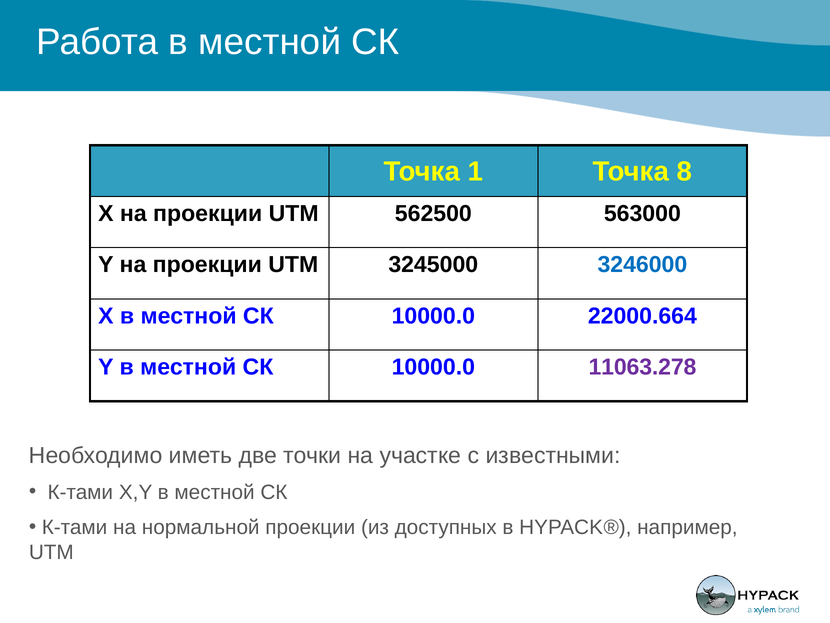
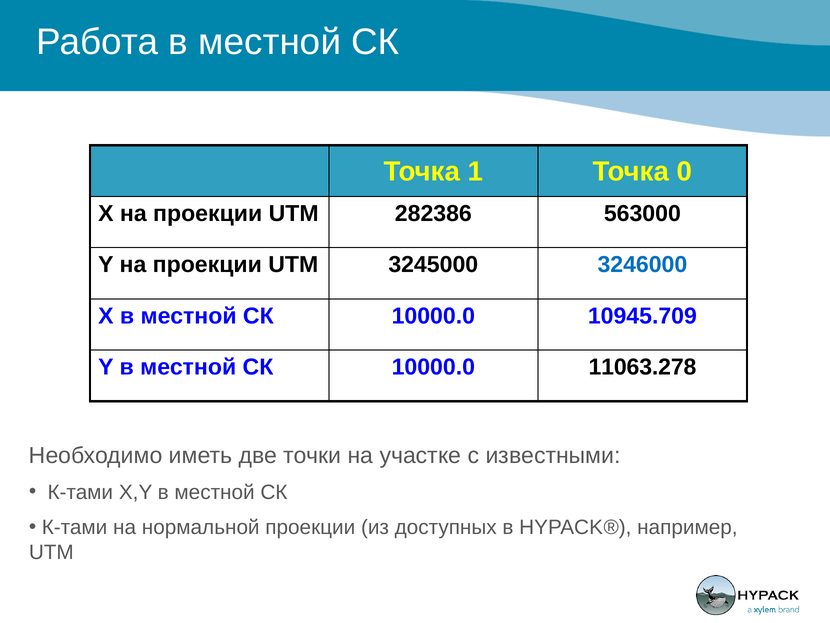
8: 8 -> 0 (685, 171)
562500: 562500 -> 282386 (433, 214)
22000.664: 22000.664 -> 10945.709 (642, 316)
11063.278 colour: purple -> black (642, 367)
